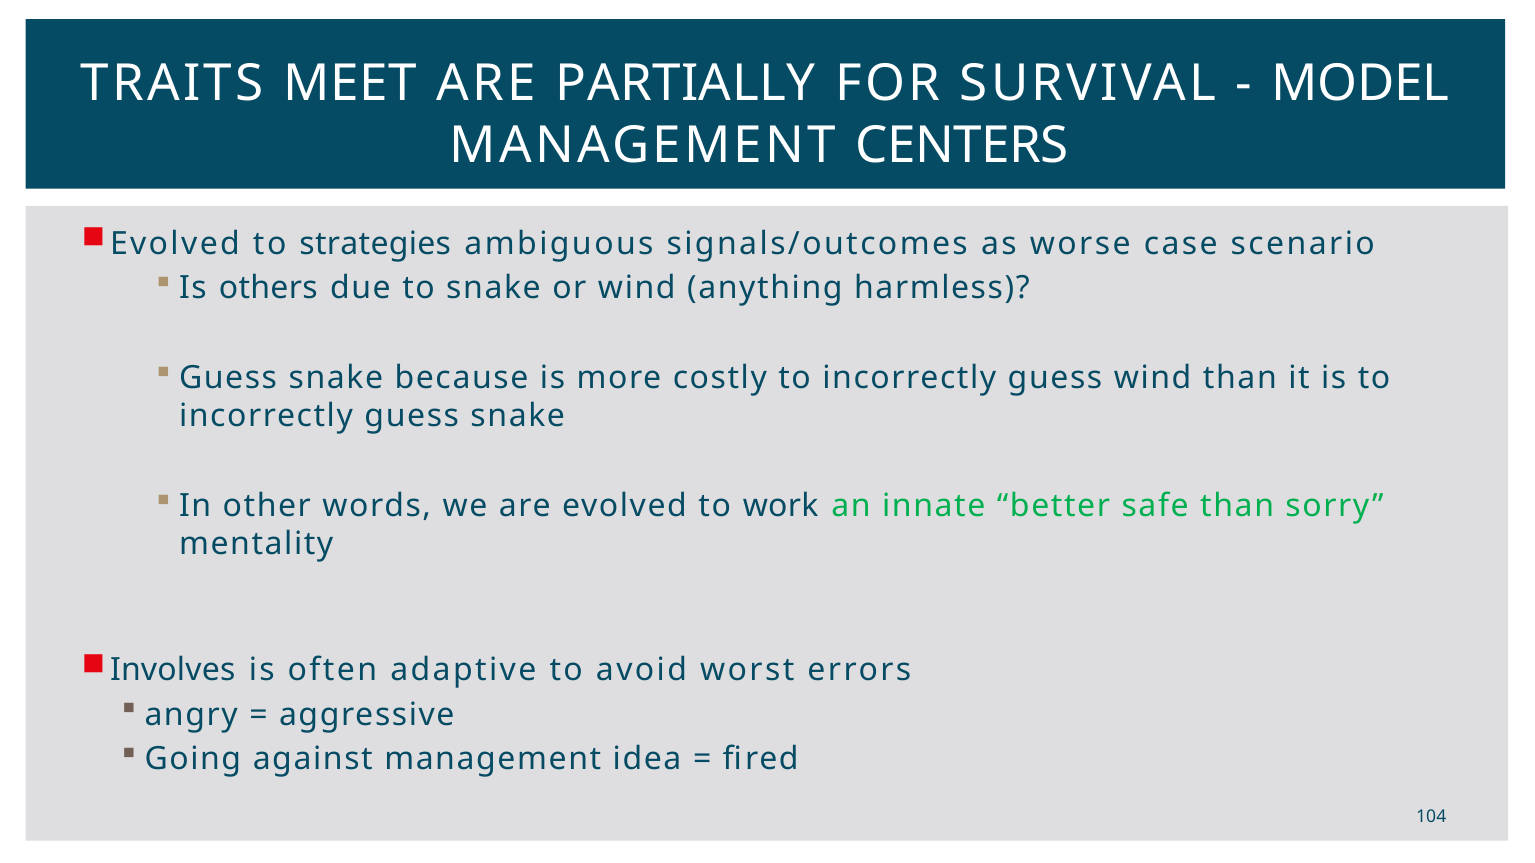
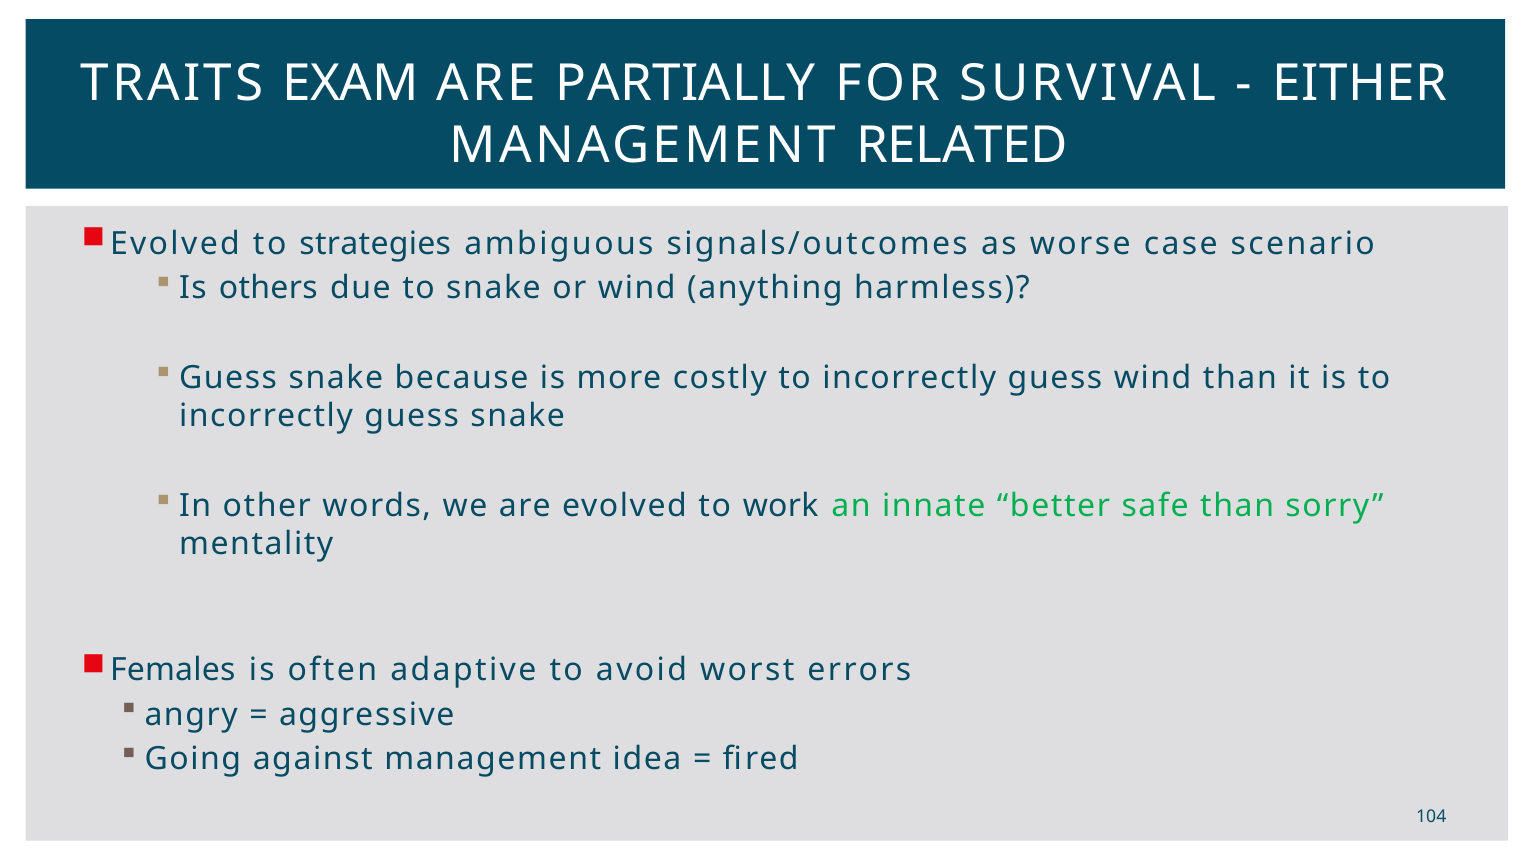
MEET: MEET -> EXAM (350, 84)
MODEL: MODEL -> EITHER (1360, 84)
CENTERS: CENTERS -> RELATED (962, 145)
Involves: Involves -> Females (173, 670)
